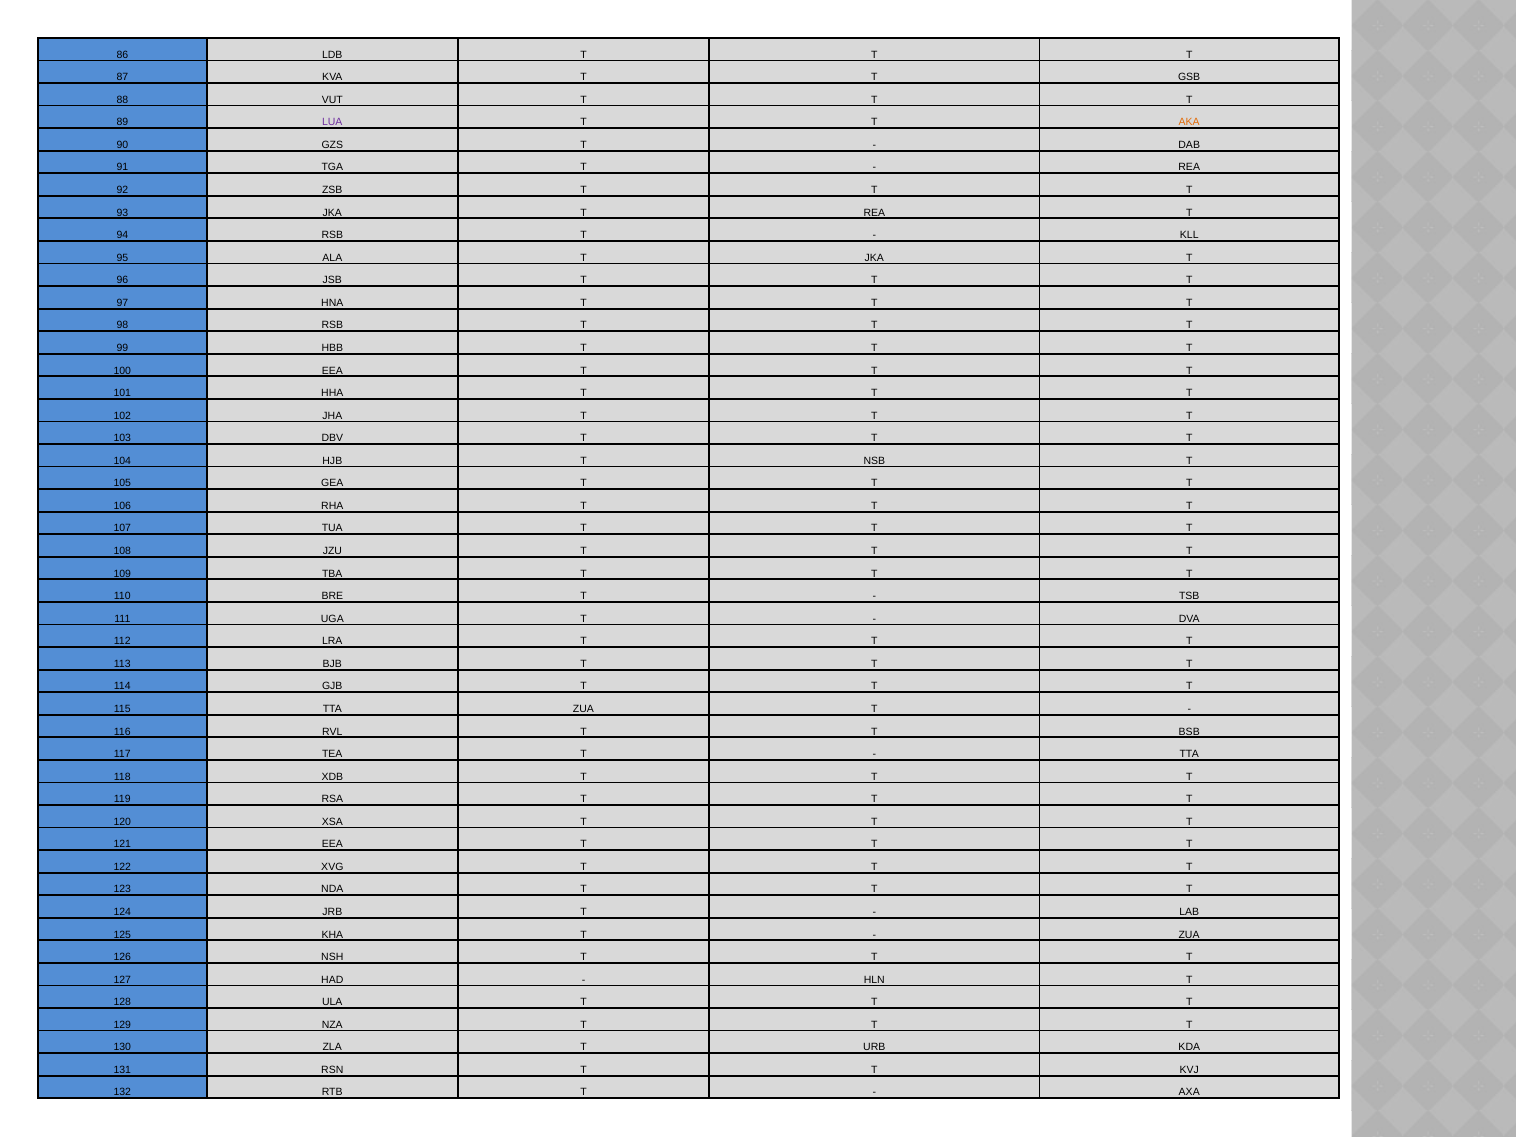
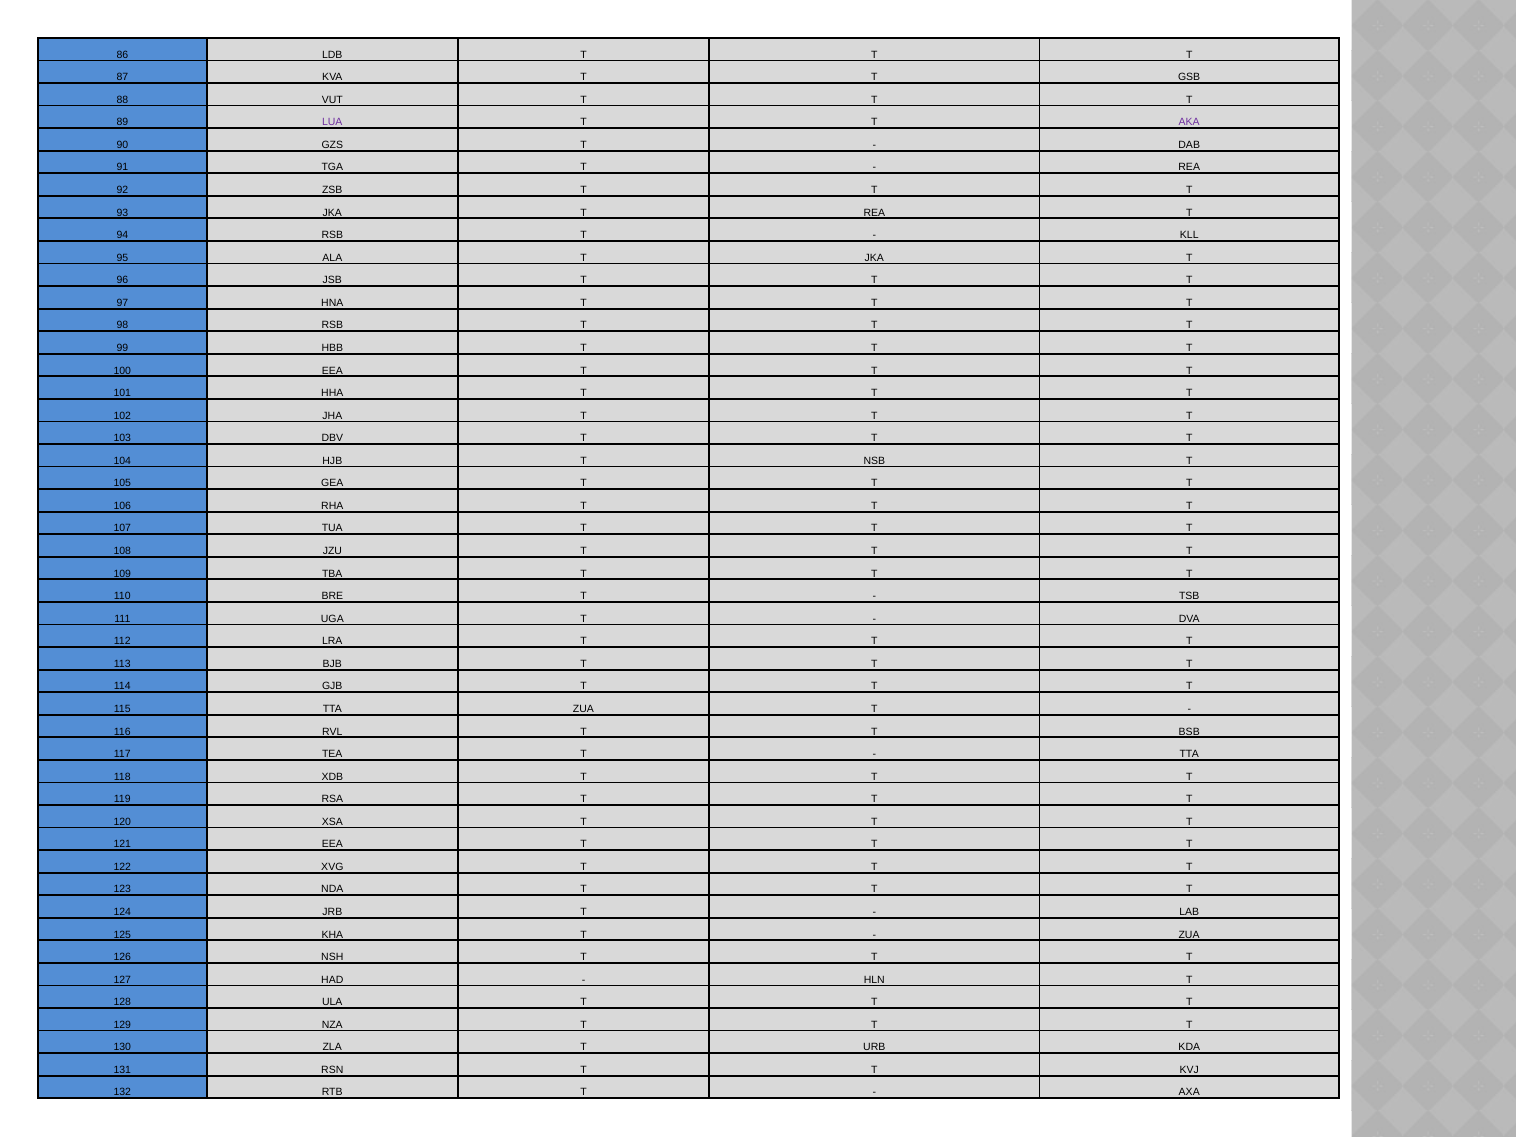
AKA colour: orange -> purple (1189, 122)
